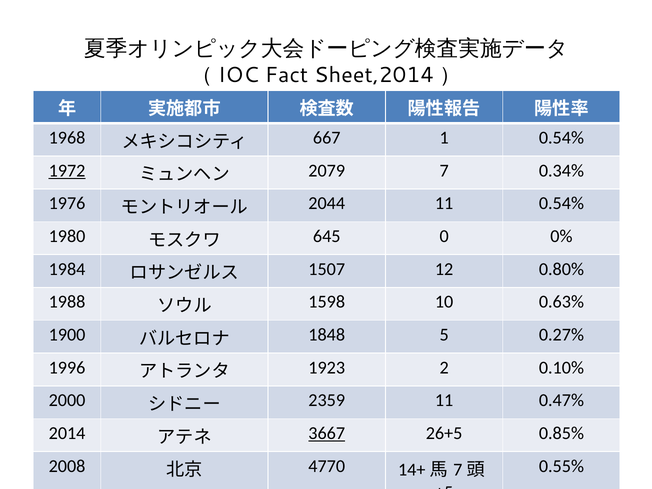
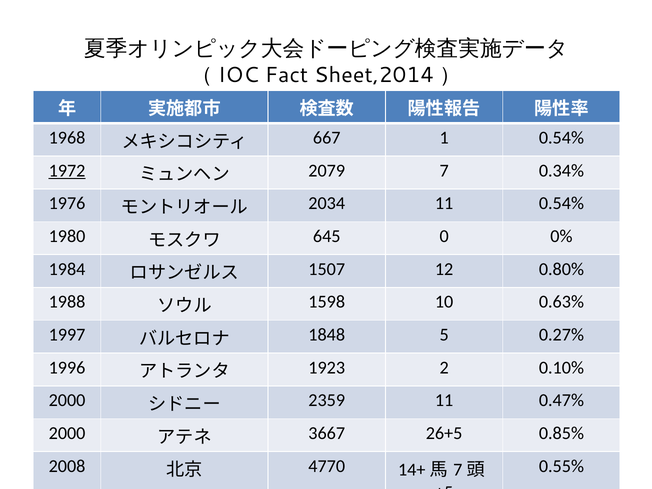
2044: 2044 -> 2034 (327, 204)
1900: 1900 -> 1997 (67, 335)
2014: 2014 -> 2000 (67, 433)
3667 underline: present -> none (327, 433)
